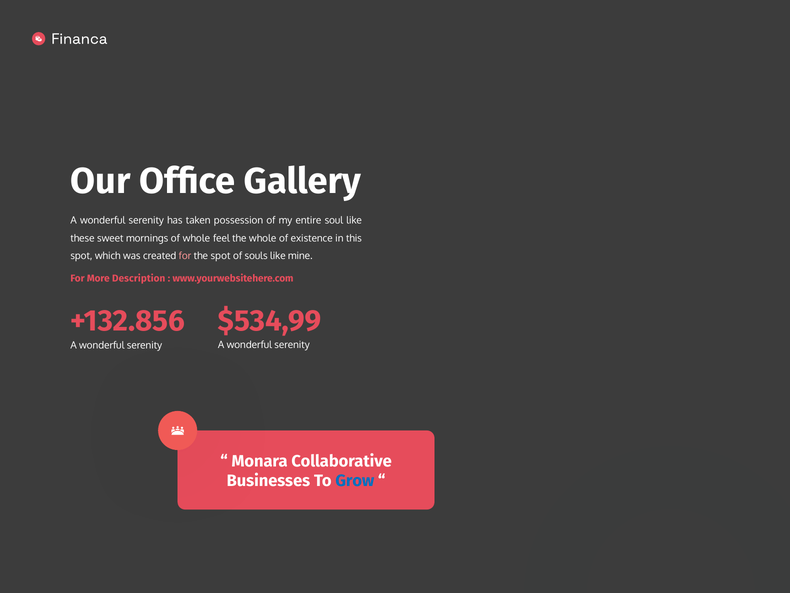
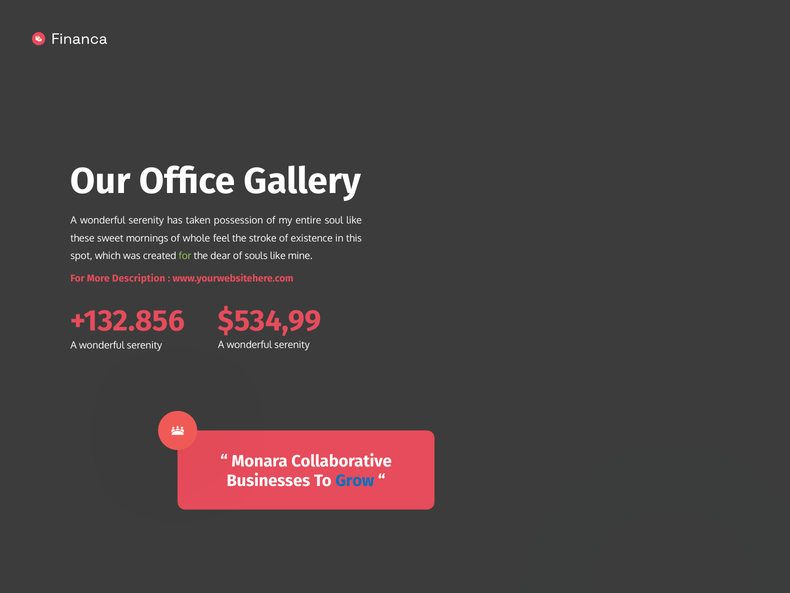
the whole: whole -> stroke (263, 238)
for colour: pink -> light green (185, 256)
the spot: spot -> dear (221, 256)
